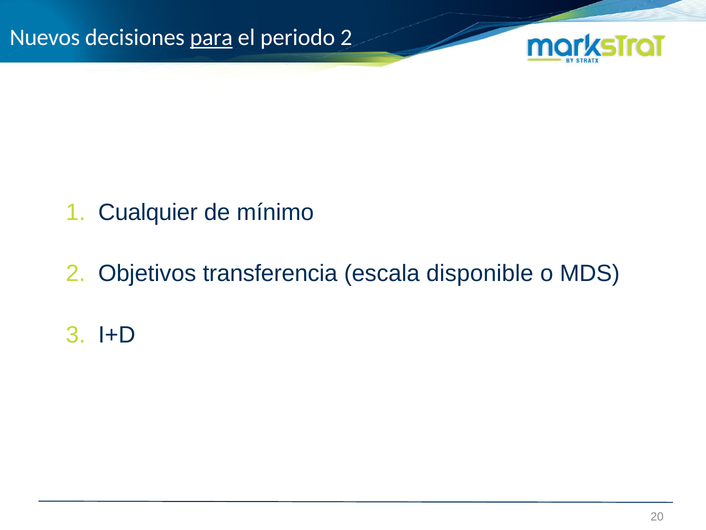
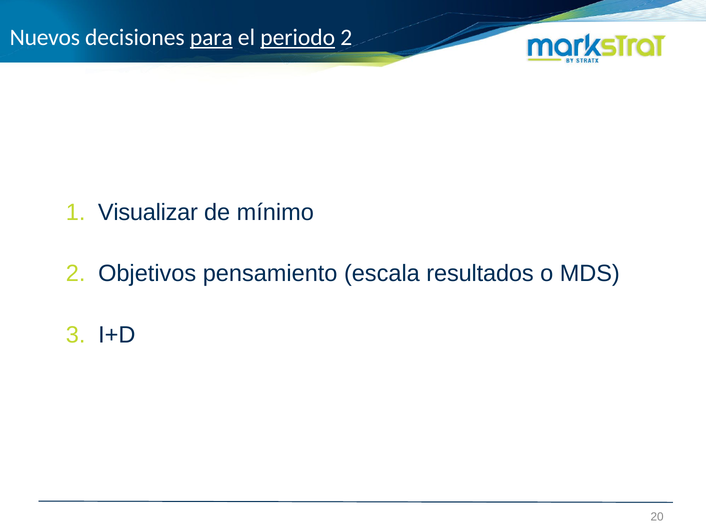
periodo underline: none -> present (298, 38)
Cualquier: Cualquier -> Visualizar (148, 212)
transferencia: transferencia -> pensamiento (270, 273)
disponible: disponible -> resultados (480, 273)
